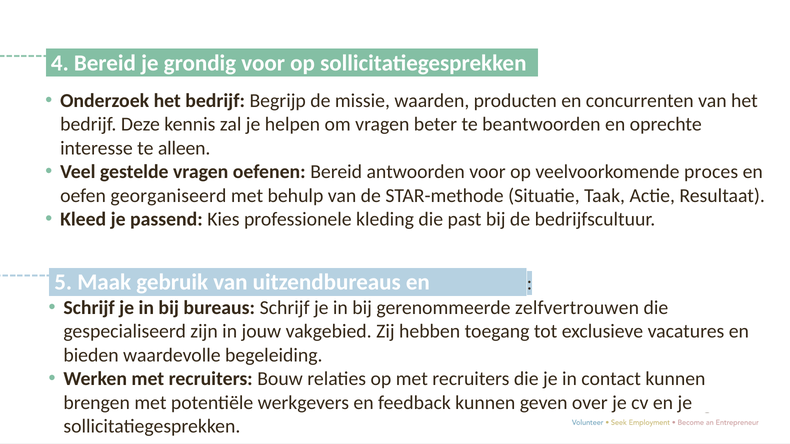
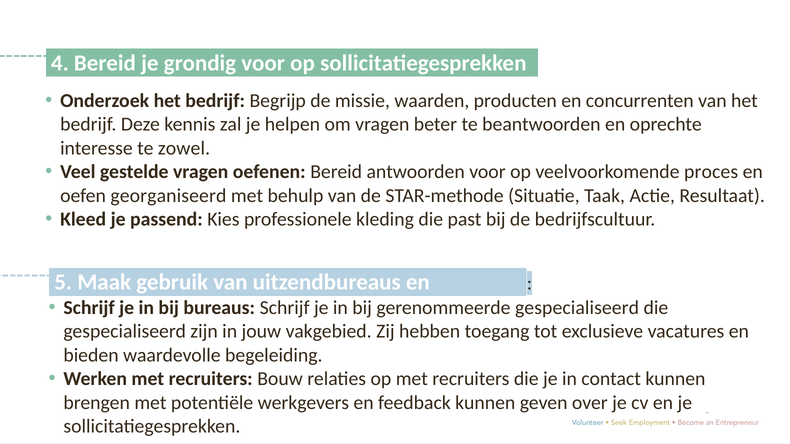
alleen: alleen -> zowel (184, 148)
gerenommeerde zelfvertrouwen: zelfvertrouwen -> gespecialiseerd (577, 308)
